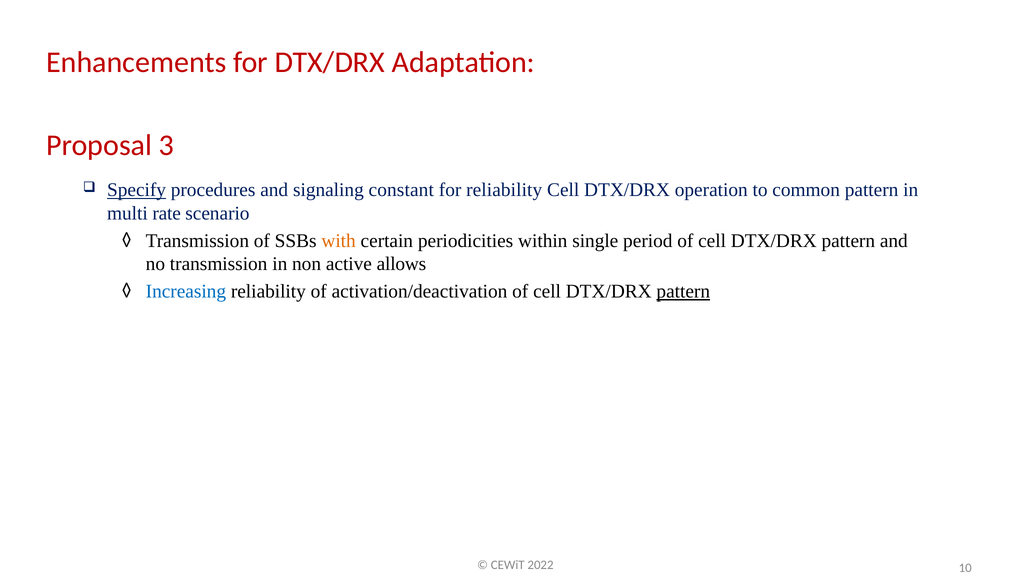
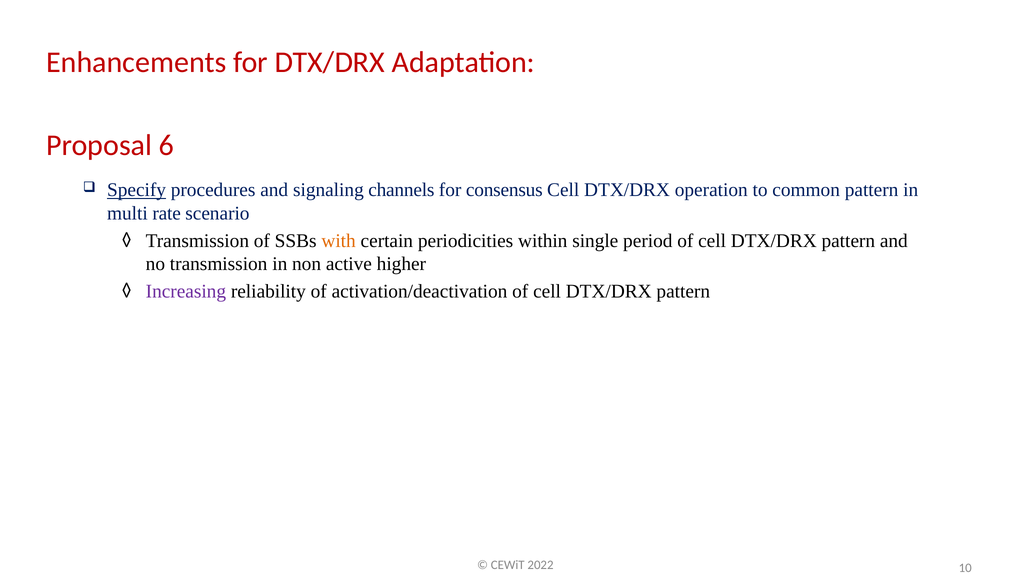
3: 3 -> 6 (166, 145)
constant: constant -> channels (401, 190)
for reliability: reliability -> consensus (504, 190)
allows: allows -> higher (401, 264)
Increasing colour: blue -> purple (186, 291)
pattern underline: present -> none (683, 291)
